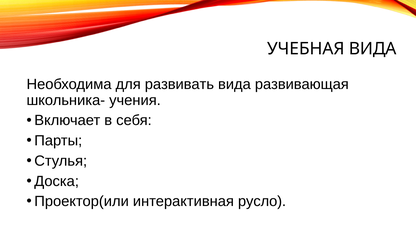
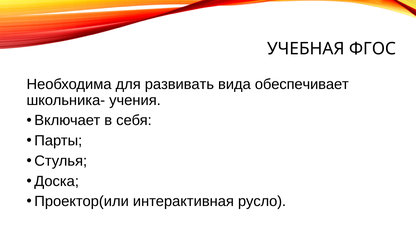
УЧЕБНАЯ ВИДА: ВИДА -> ФГОС (373, 49)
развивающая: развивающая -> обеспечивает (302, 84)
